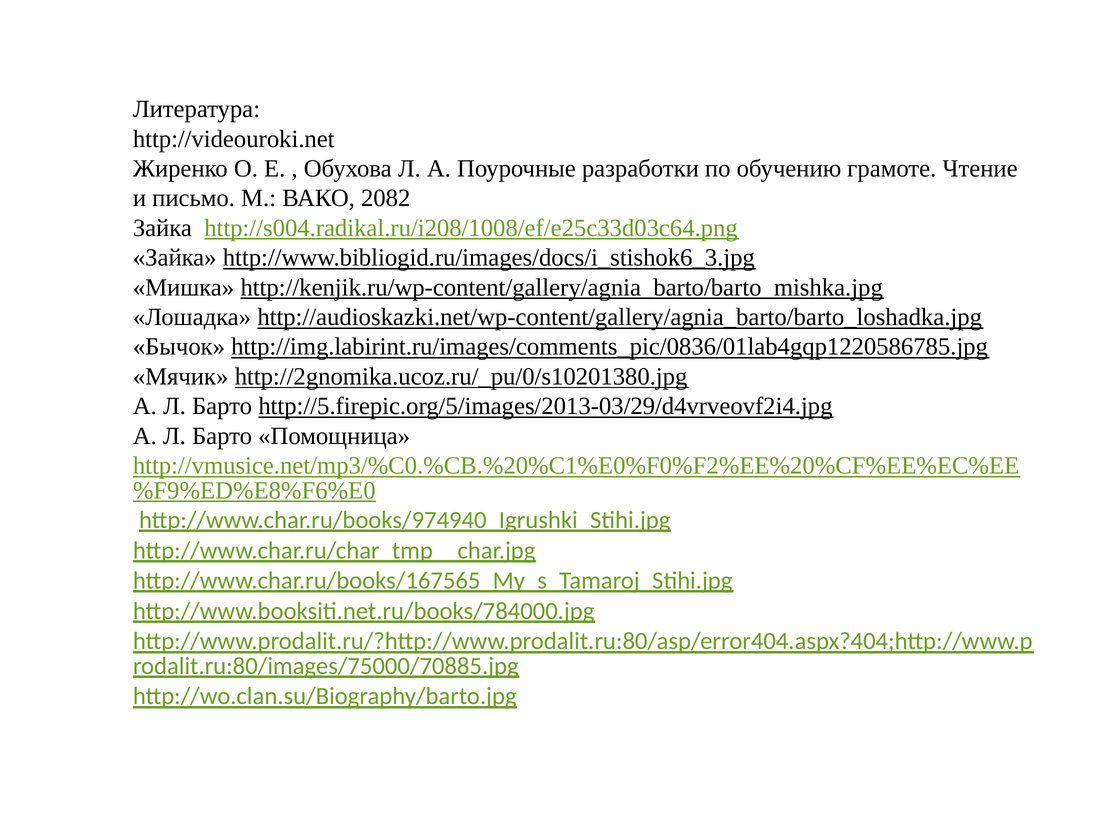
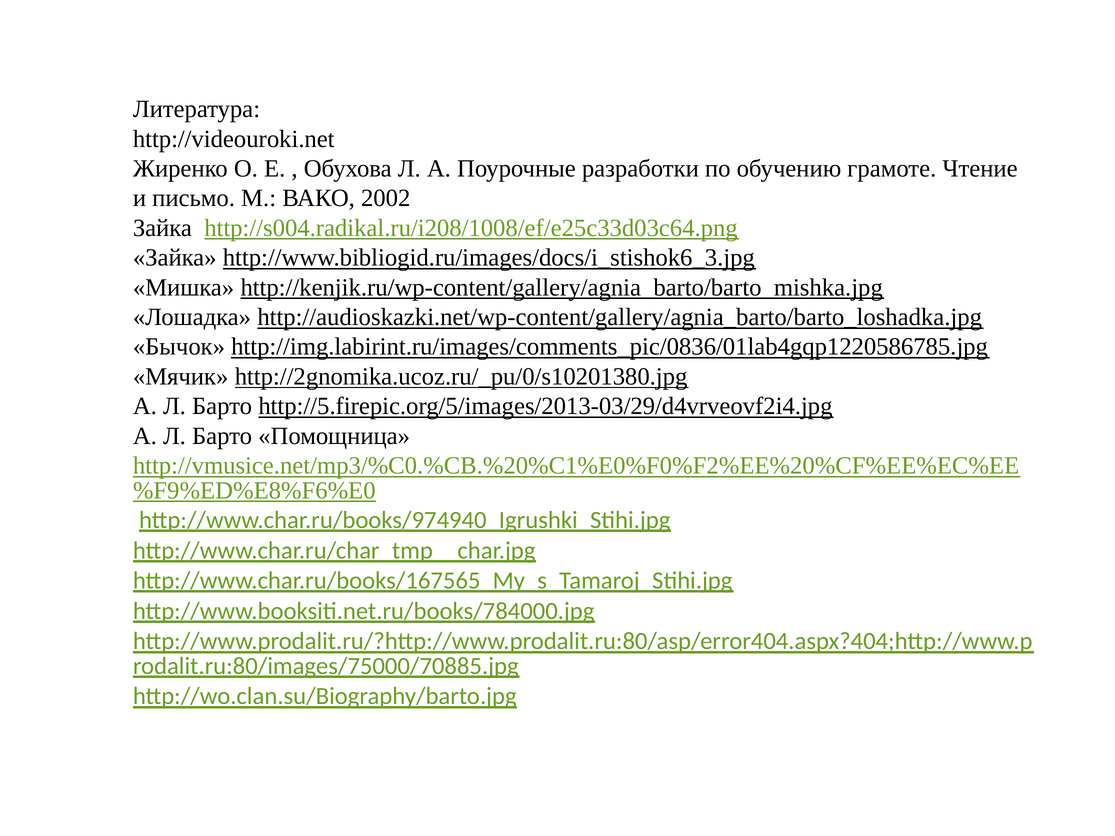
2082: 2082 -> 2002 (386, 198)
